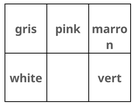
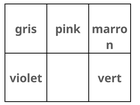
white: white -> violet (26, 78)
